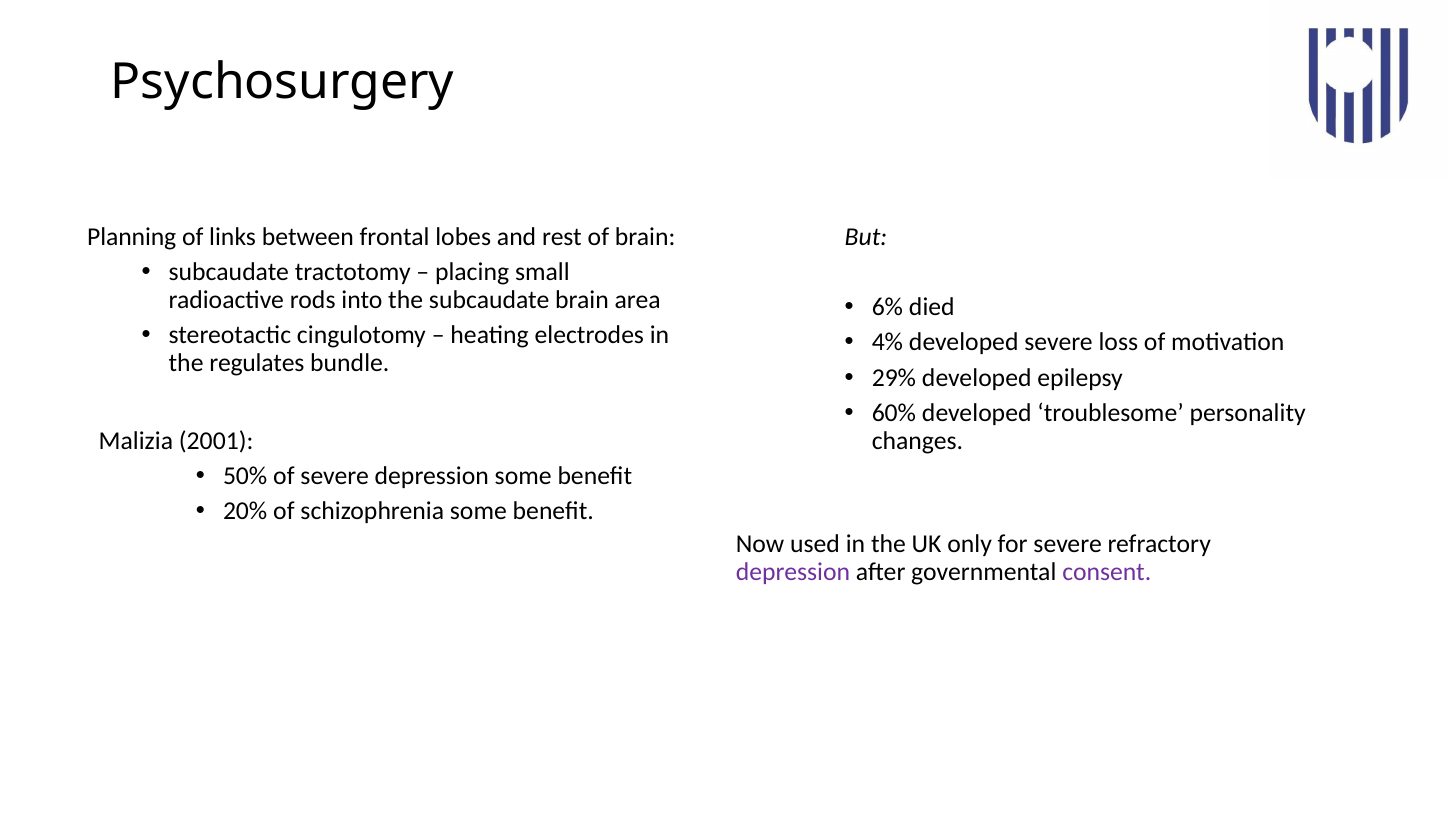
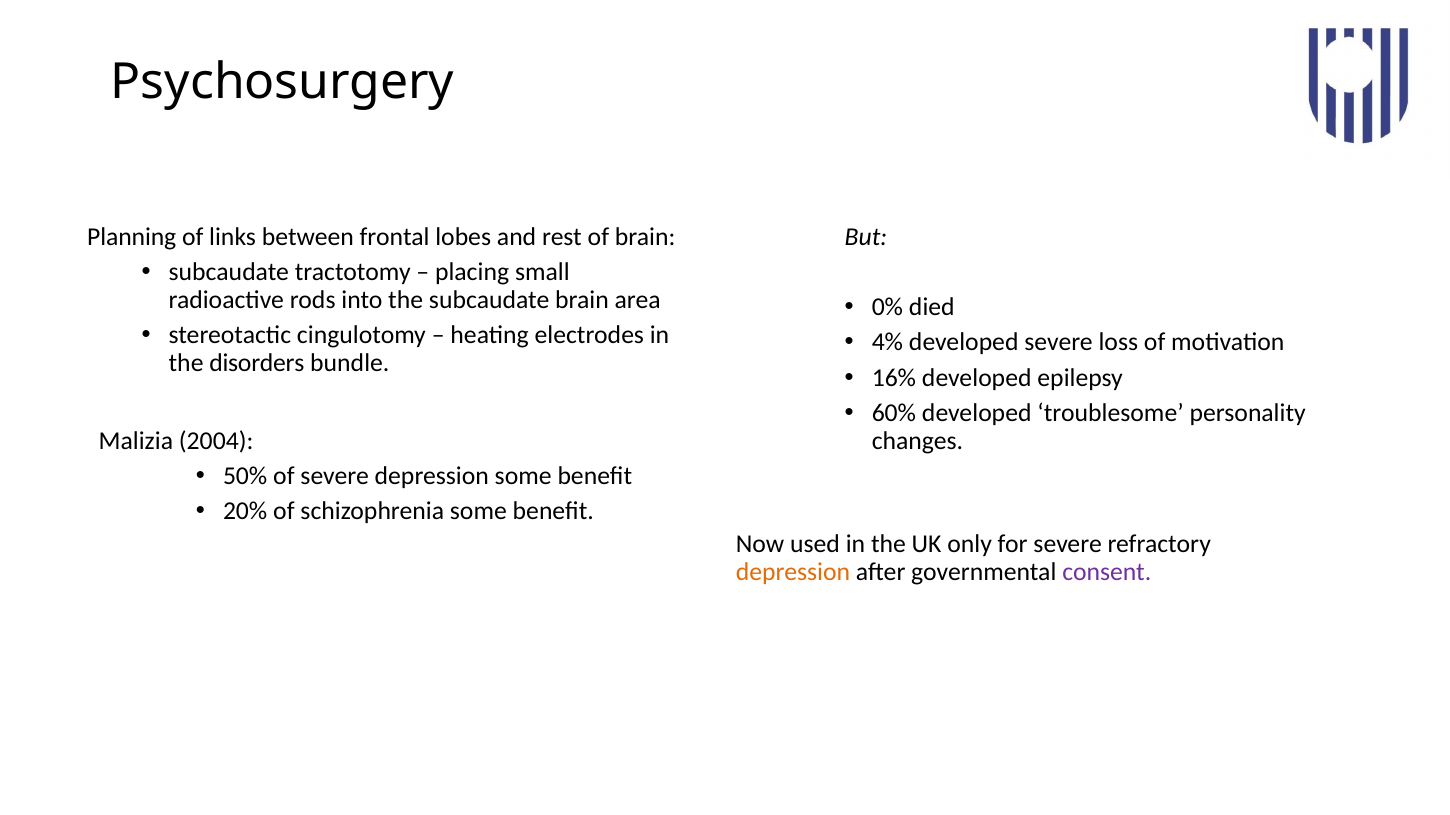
6%: 6% -> 0% (887, 307)
regulates: regulates -> disorders (257, 363)
29%: 29% -> 16% (894, 378)
2001: 2001 -> 2004 (216, 441)
depression colour: purple -> orange (793, 572)
